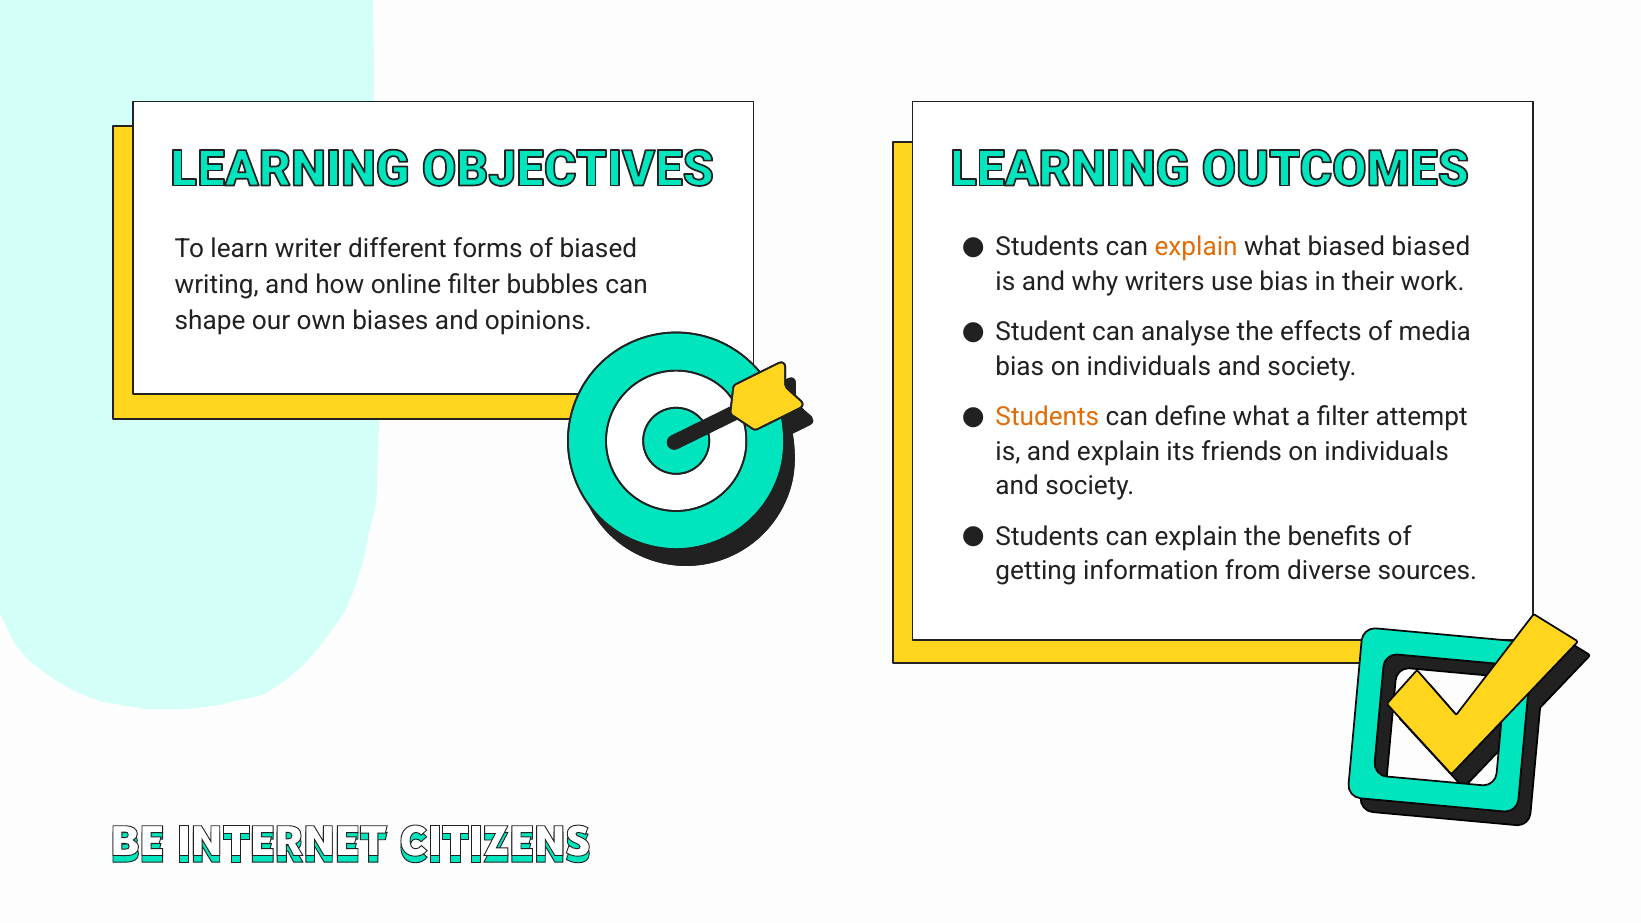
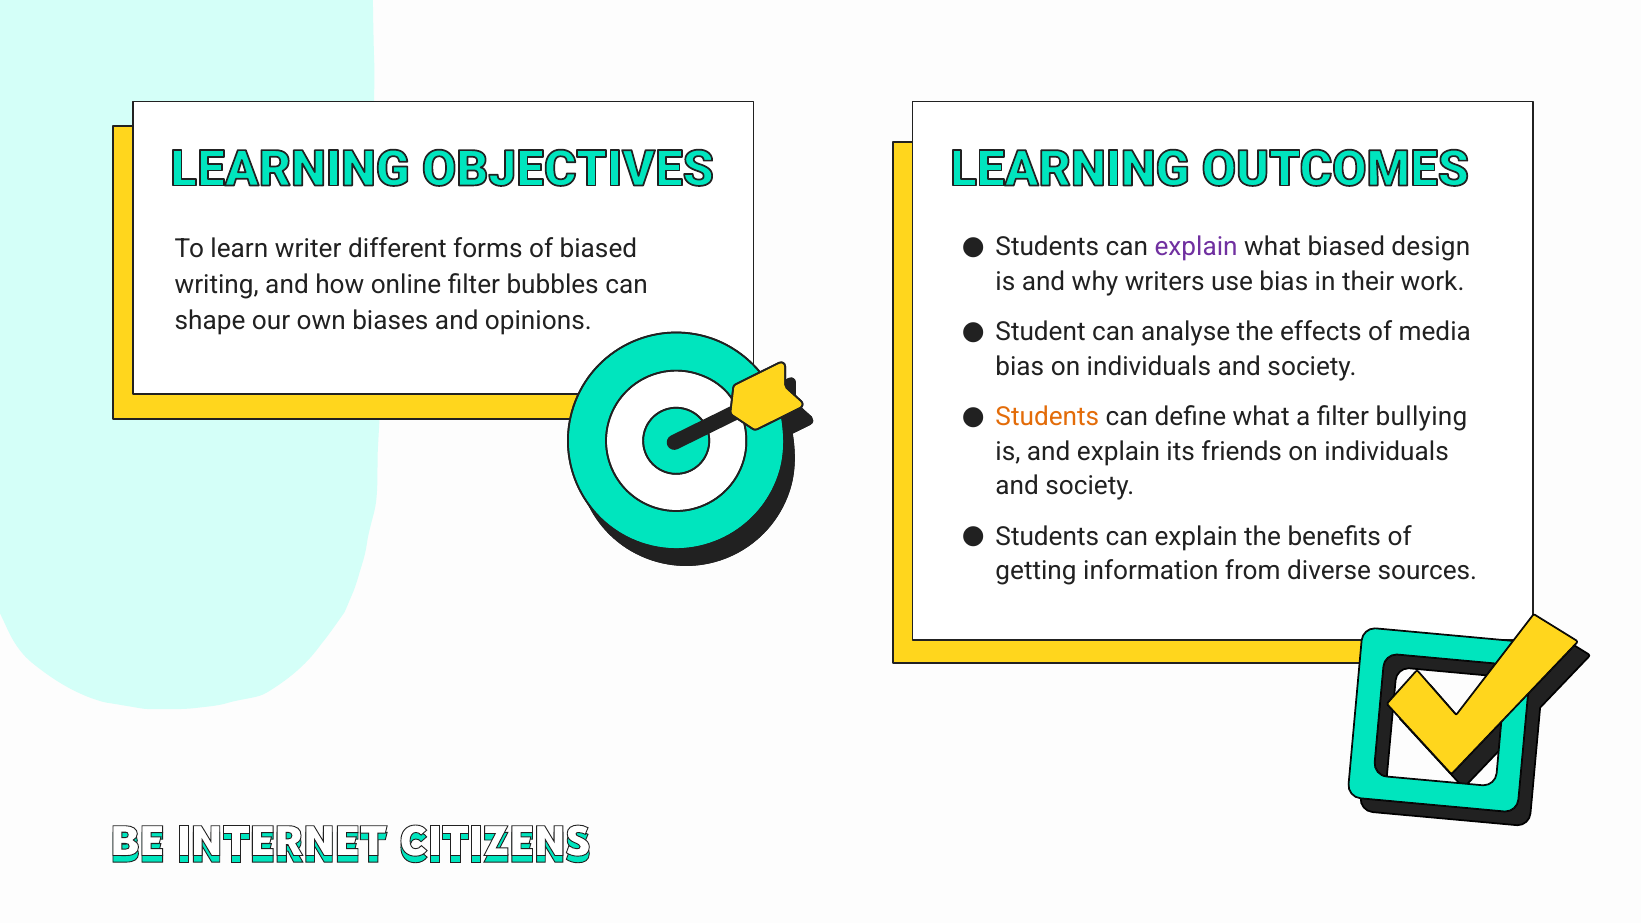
explain colour: orange -> purple (1196, 247)
biased biased: biased -> design (1431, 247)
attempt: attempt -> bullying (1422, 417)
